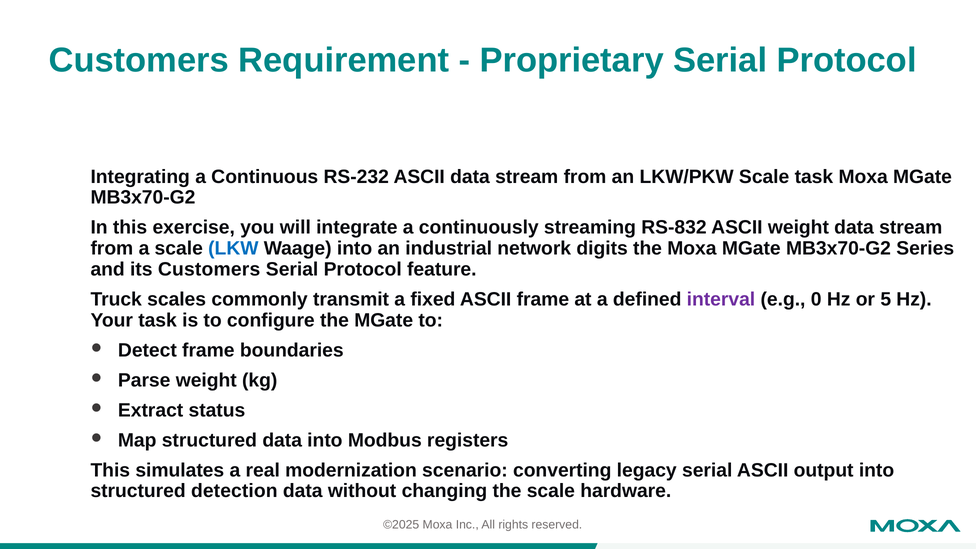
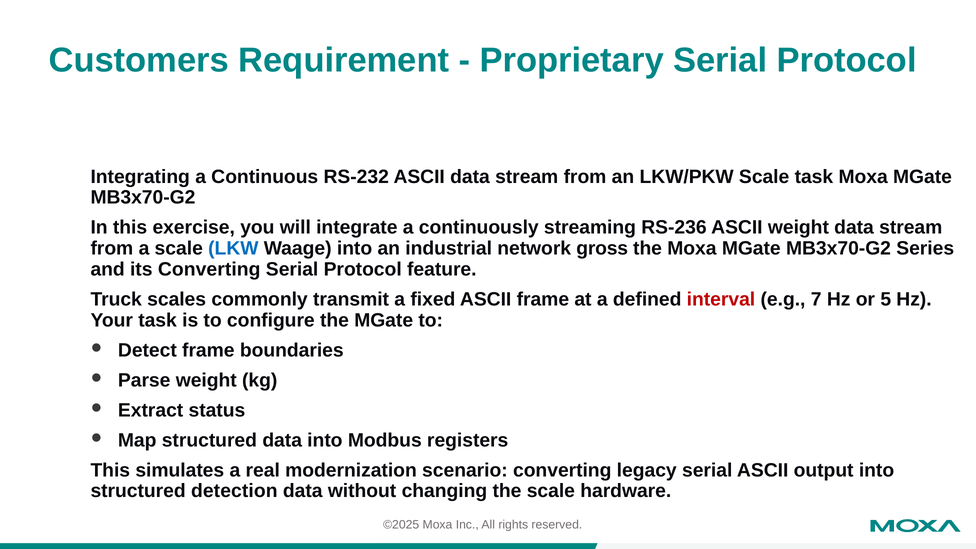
RS-832: RS-832 -> RS-236 (674, 228)
digits: digits -> gross (602, 248)
its Customers: Customers -> Converting (209, 269)
interval colour: purple -> red (721, 299)
0: 0 -> 7 (816, 299)
